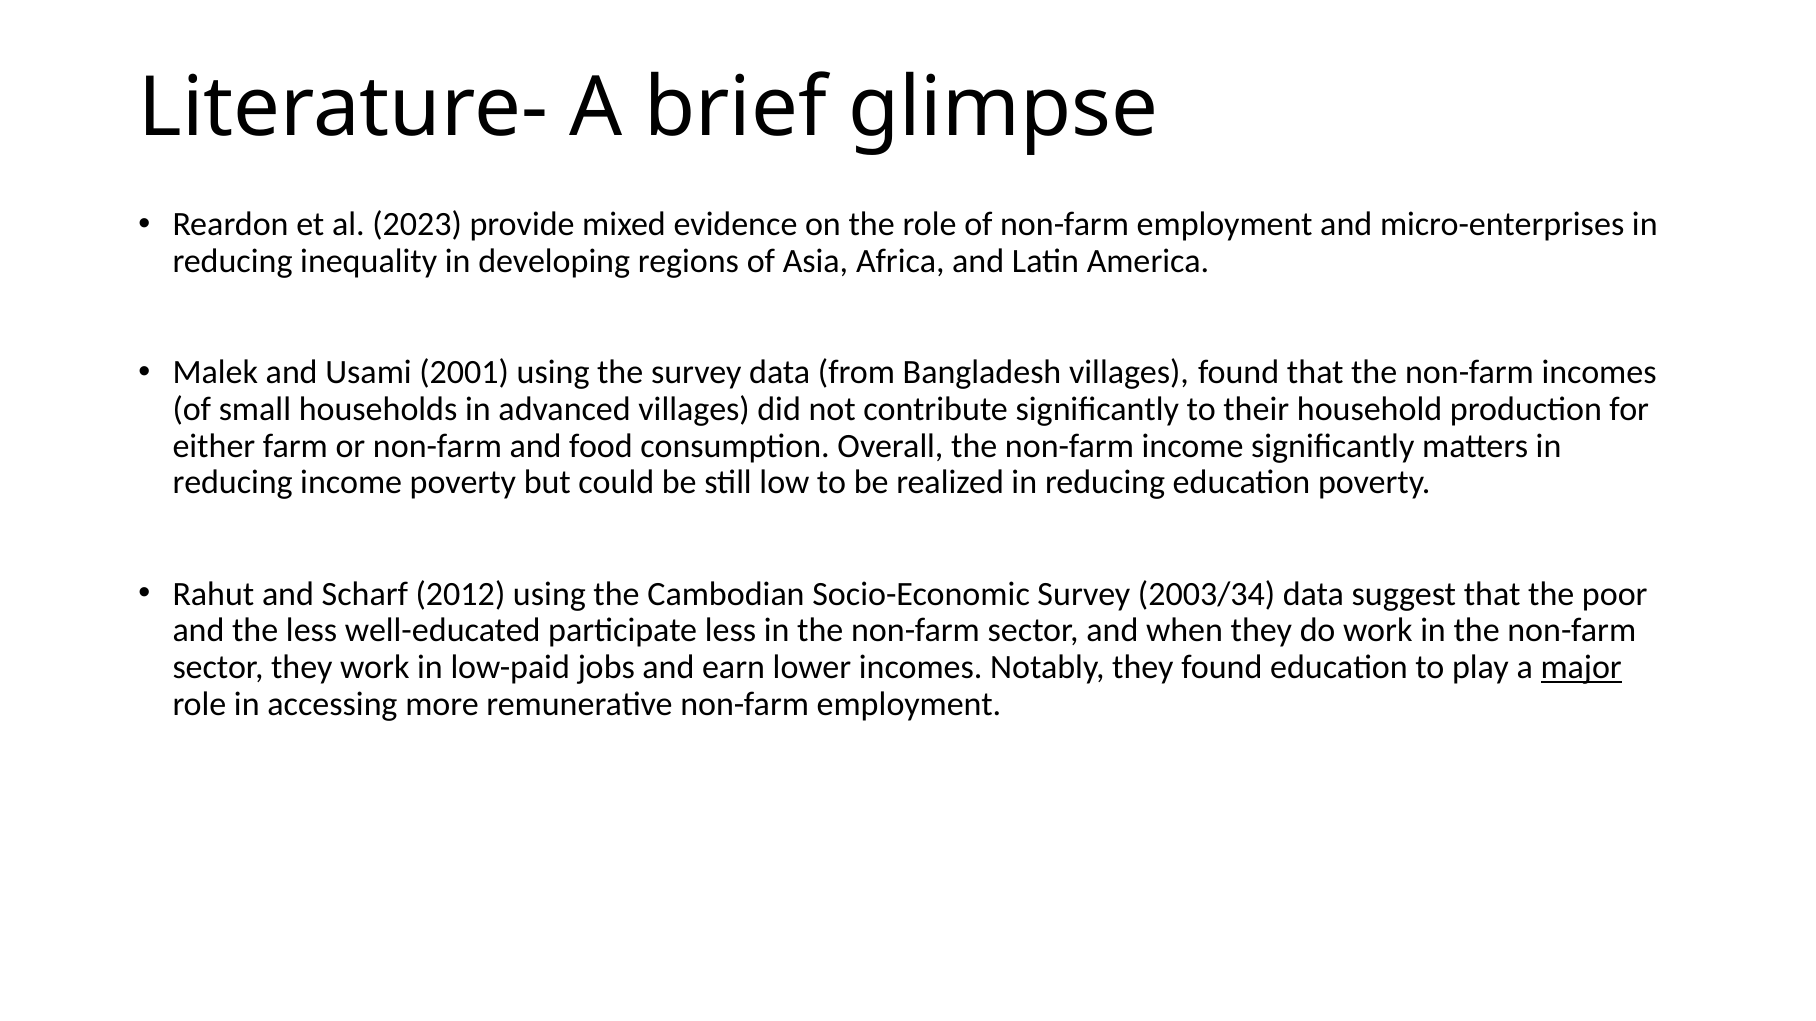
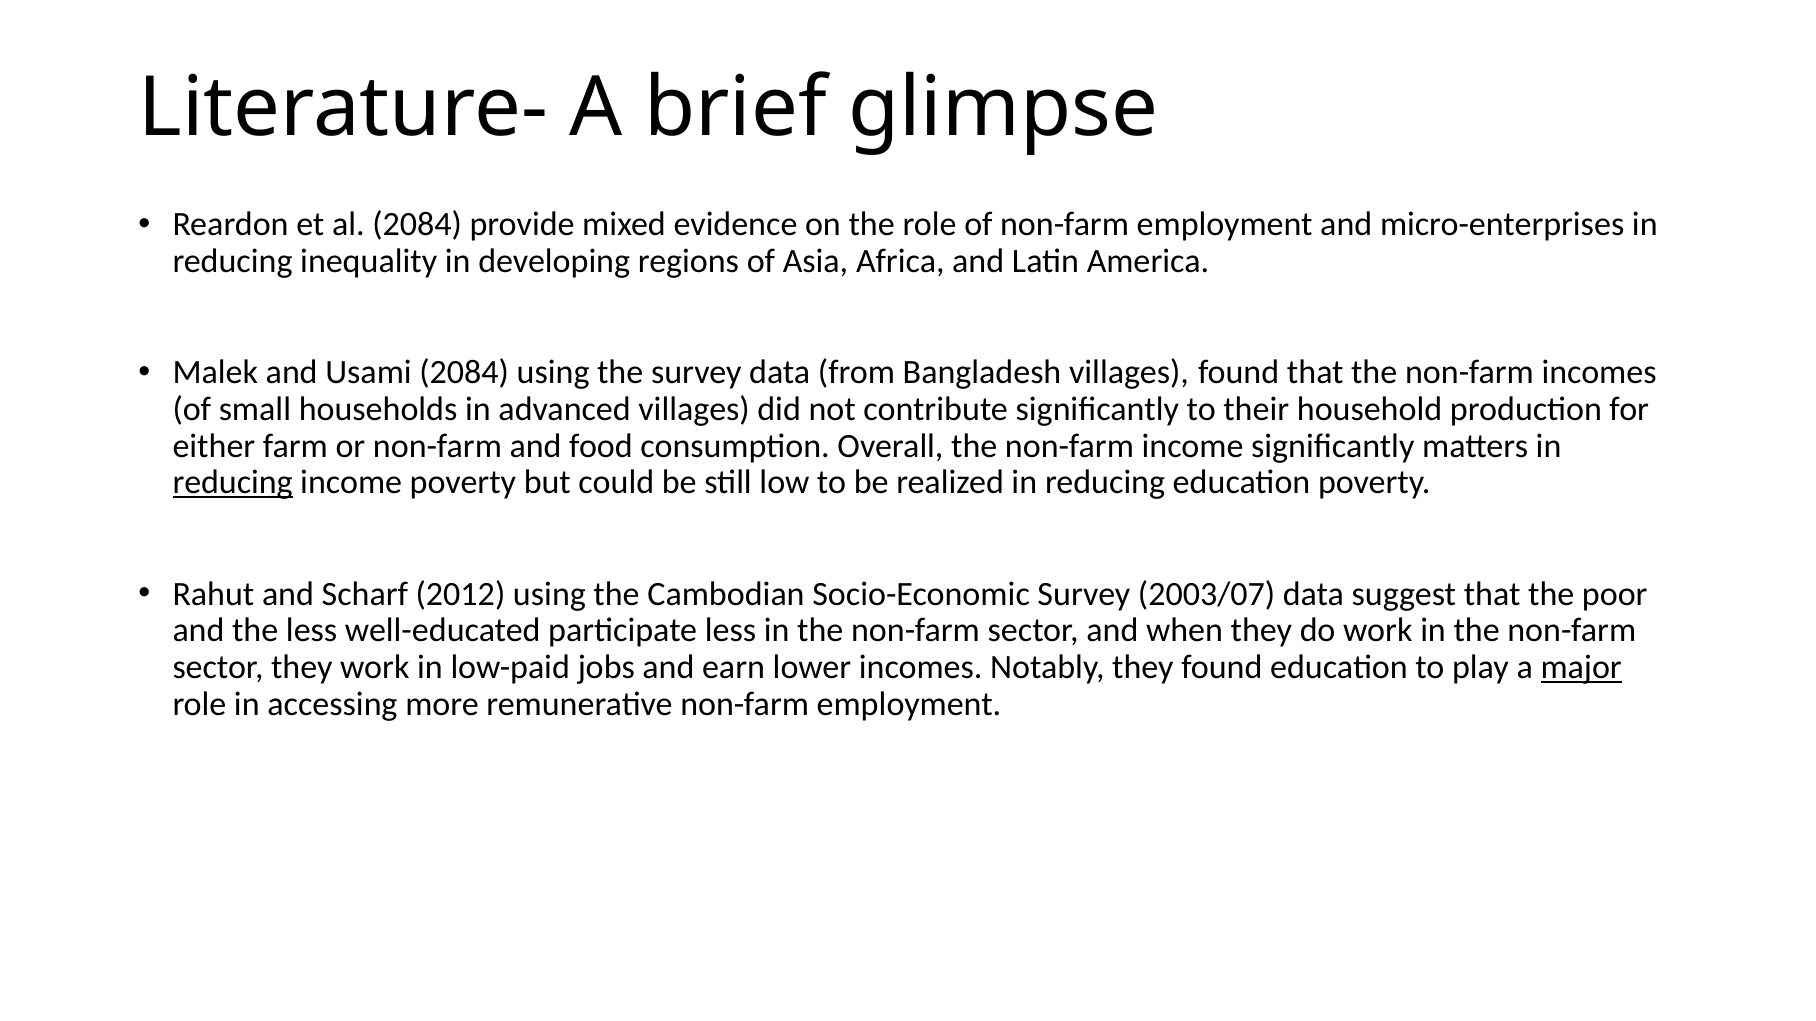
al 2023: 2023 -> 2084 (417, 224)
Usami 2001: 2001 -> 2084 (464, 373)
reducing underline: none -> present (233, 483)
2003/34: 2003/34 -> 2003/07 (1207, 594)
